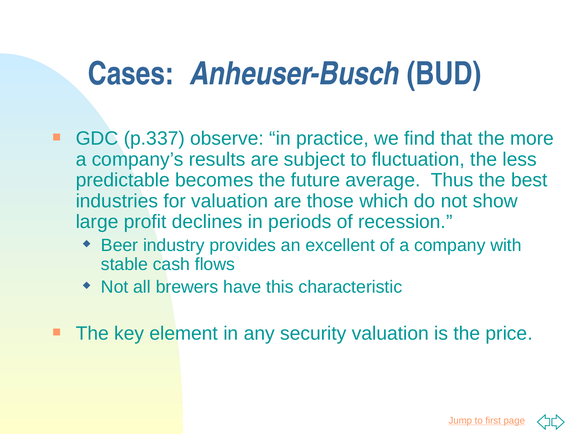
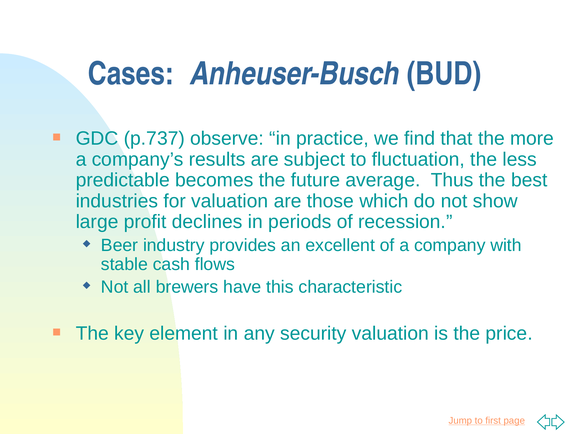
p.337: p.337 -> p.737 (154, 138)
